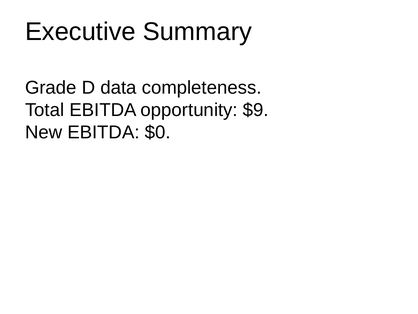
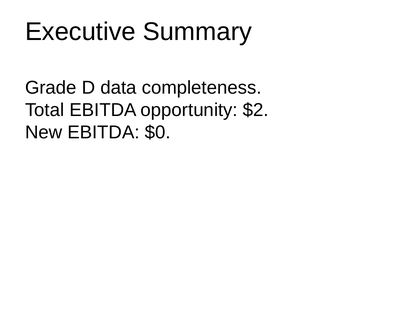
$9: $9 -> $2 (256, 110)
